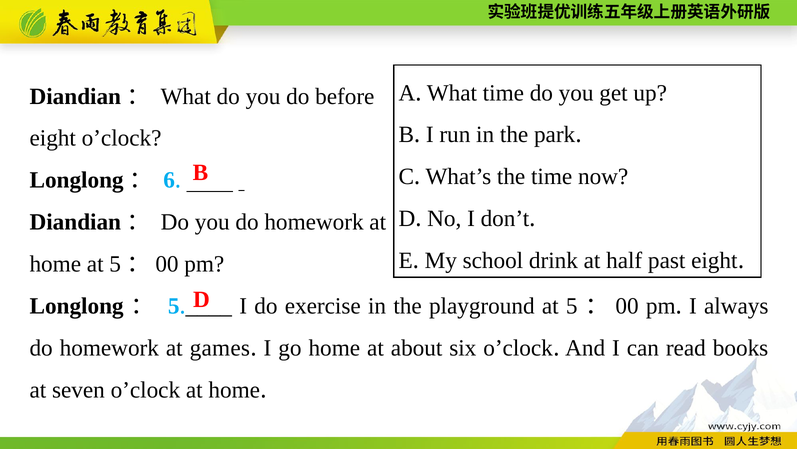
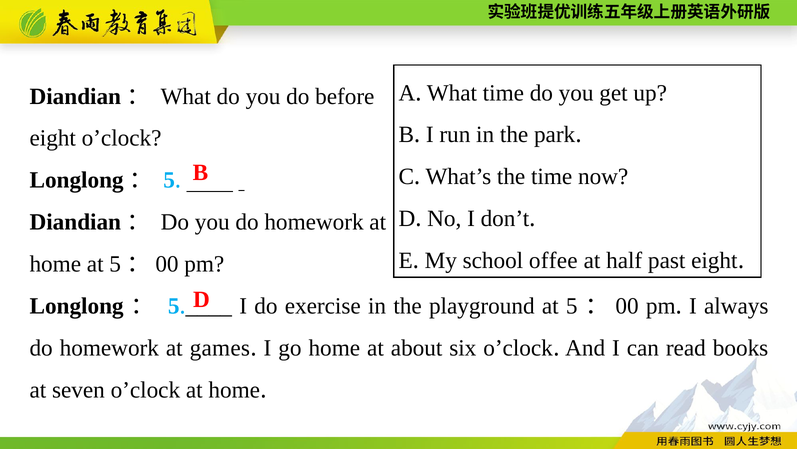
6: 6 -> 5 (169, 180)
drink: drink -> offee (553, 260)
